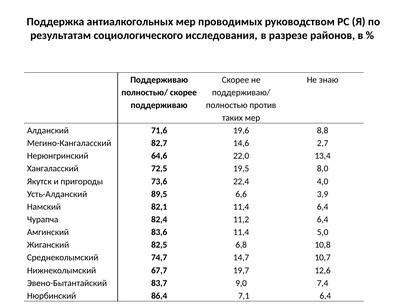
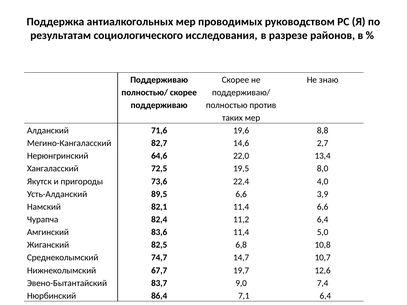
11,4 6,4: 6,4 -> 6,6 (323, 207)
